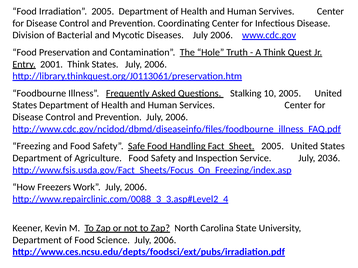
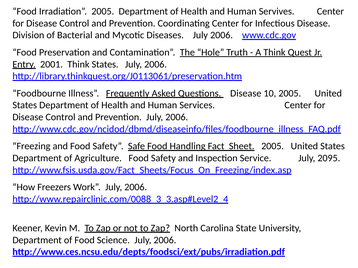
Questions Stalking: Stalking -> Disease (246, 93)
2036: 2036 -> 2095 (329, 158)
